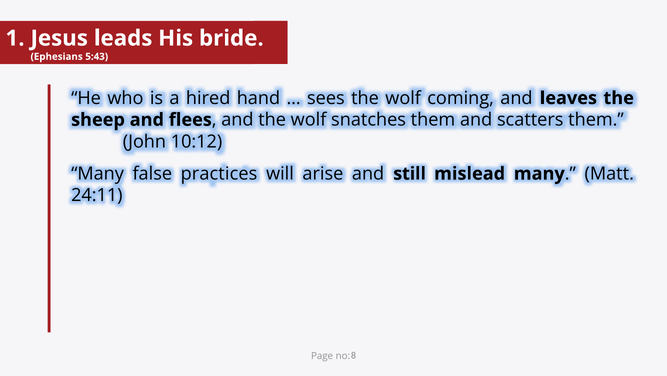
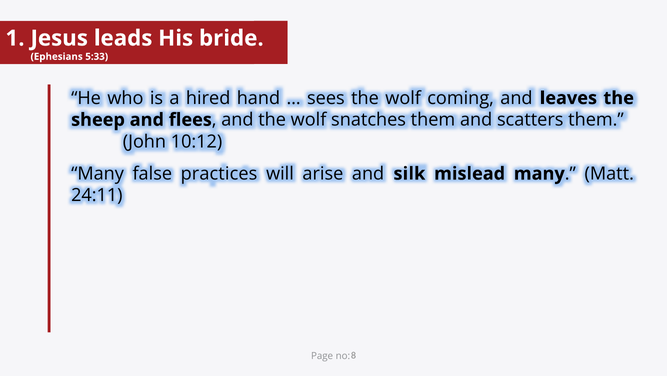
5:43: 5:43 -> 5:33 (97, 57)
still: still -> silk (409, 174)
